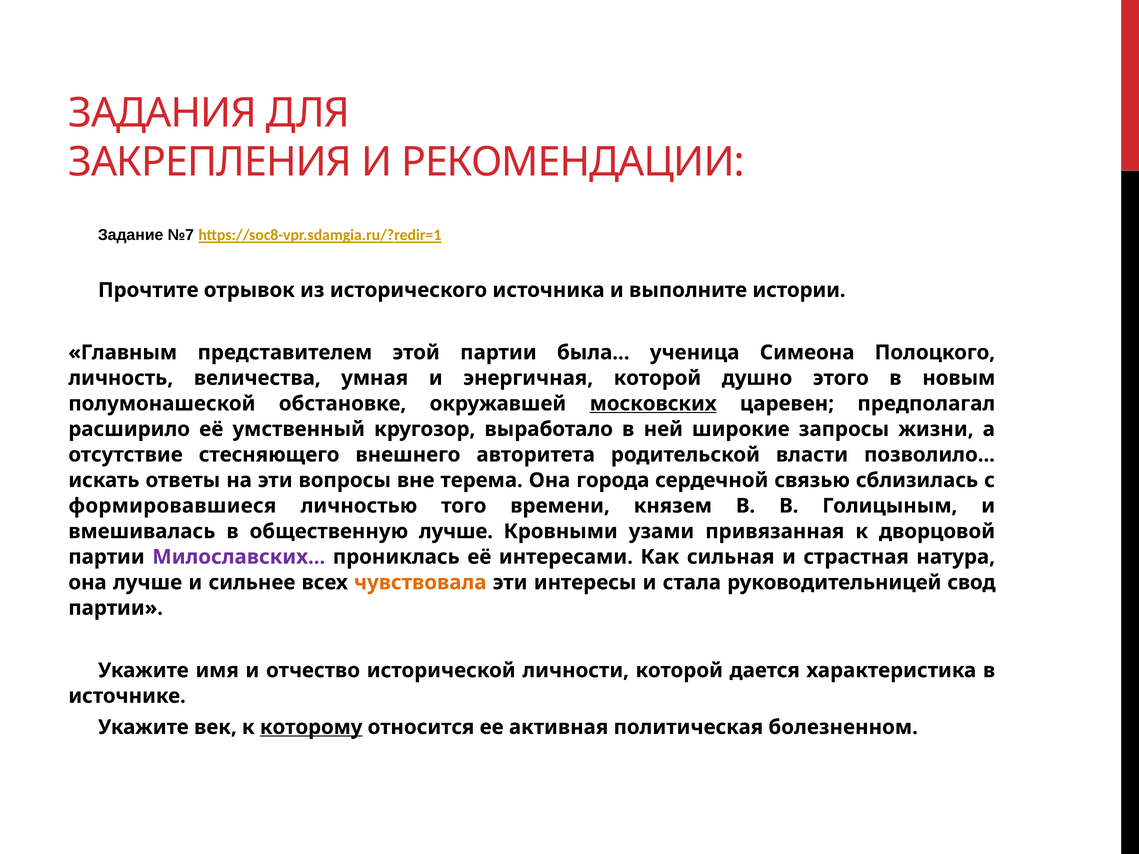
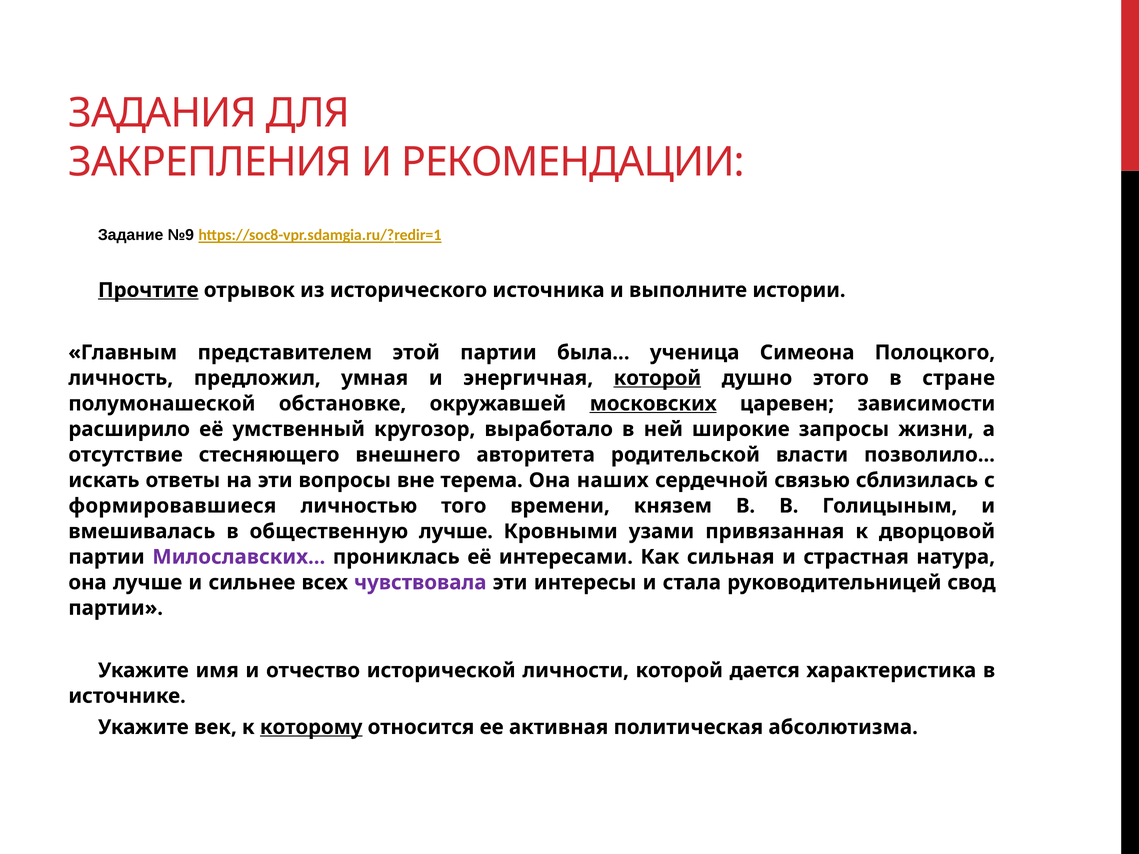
№7: №7 -> №9 (181, 235)
Прочтите underline: none -> present (148, 290)
величества: величества -> предложил (257, 378)
которой underline: none -> present (657, 378)
новым: новым -> стране (959, 378)
предполагал: предполагал -> зависимости (926, 404)
города: города -> наших (613, 480)
чувствовала colour: orange -> purple (420, 583)
болезненном: болезненном -> абсолютизма (843, 727)
